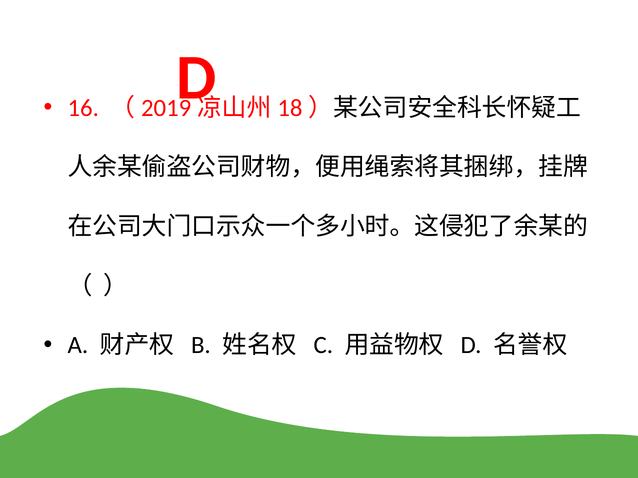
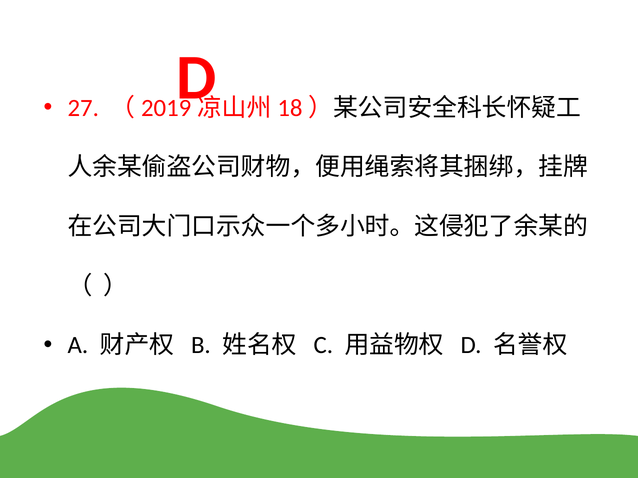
16: 16 -> 27 (83, 108)
